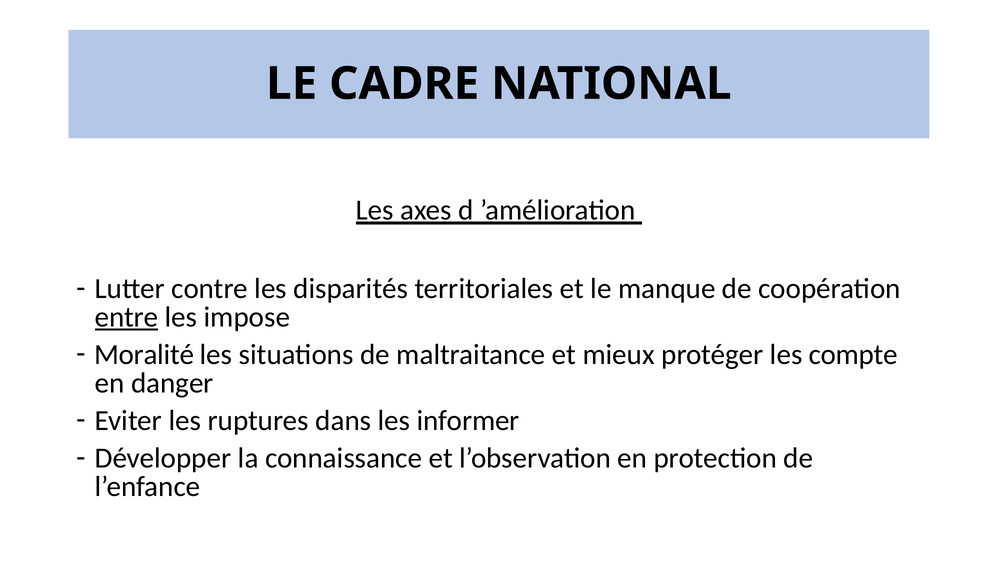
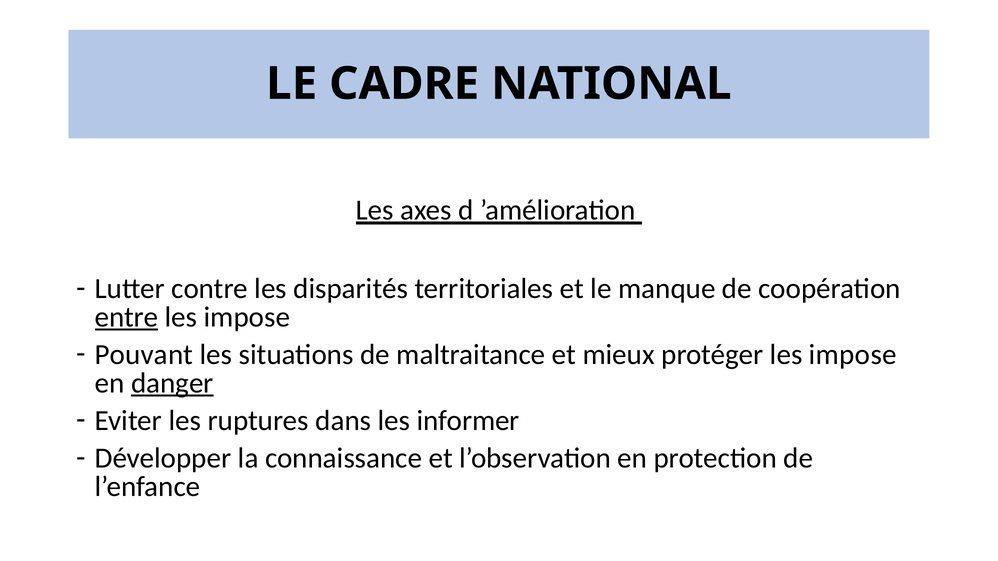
Moralité: Moralité -> Pouvant (144, 355)
protéger les compte: compte -> impose (853, 355)
danger underline: none -> present (172, 383)
